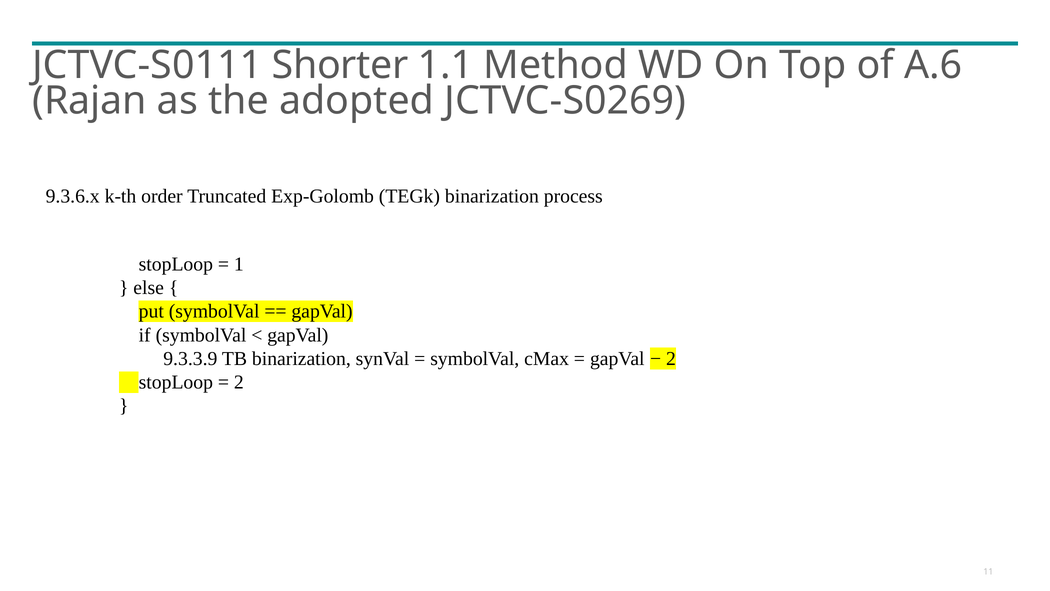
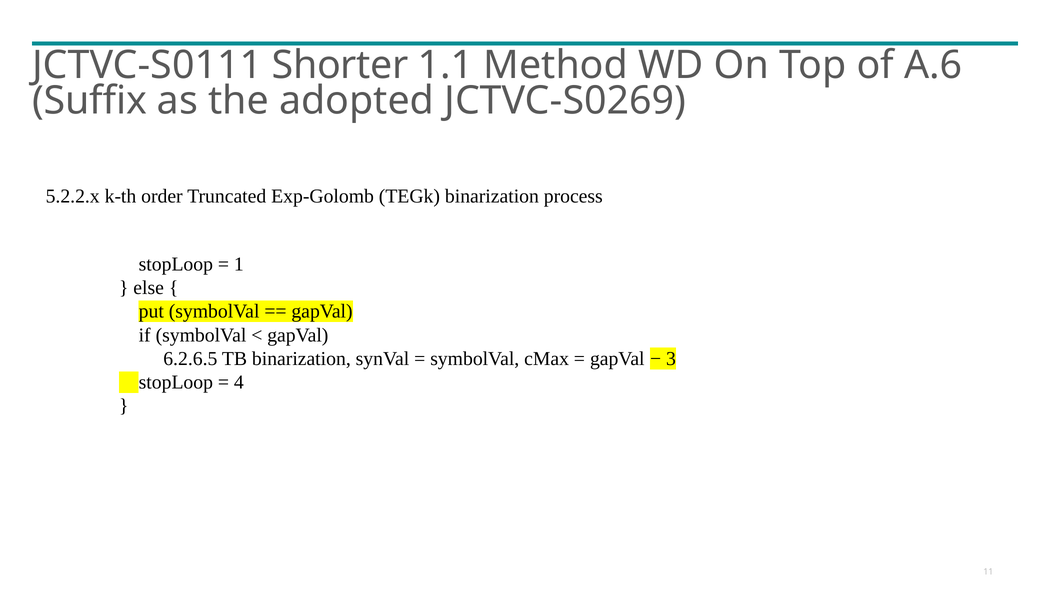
Rajan: Rajan -> Suffix (90, 101)
9.3.6.x: 9.3.6.x -> 5.2.2.x (73, 196)
9.3.3.9: 9.3.3.9 -> 6.2.6.5 (190, 359)
2: 2 -> 3 (671, 359)
2: 2 -> 4 (239, 382)
